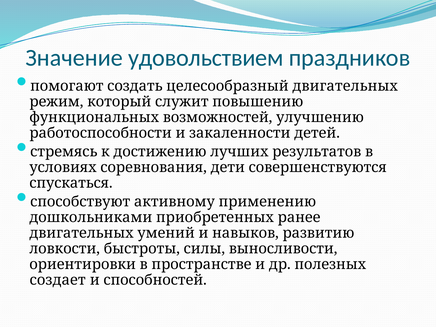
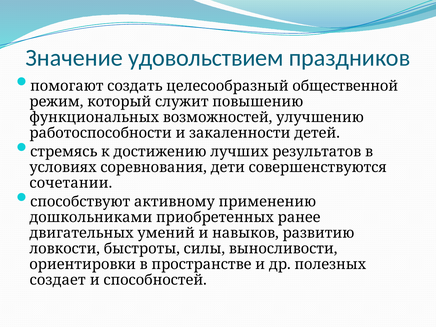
целесообразный двигательных: двигательных -> общественной (345, 86)
спускаться: спускаться -> сочетании (71, 183)
